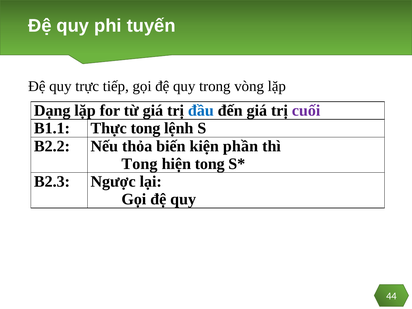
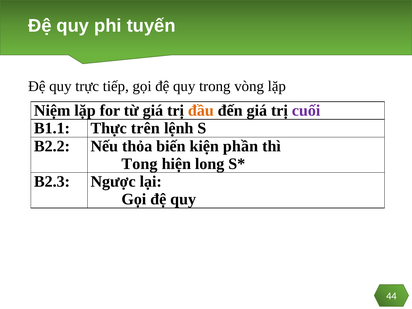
Dạng: Dạng -> Niệm (52, 111)
đầu colour: blue -> orange (201, 111)
Thực tong: tong -> trên (145, 128)
hiện tong: tong -> long (210, 164)
